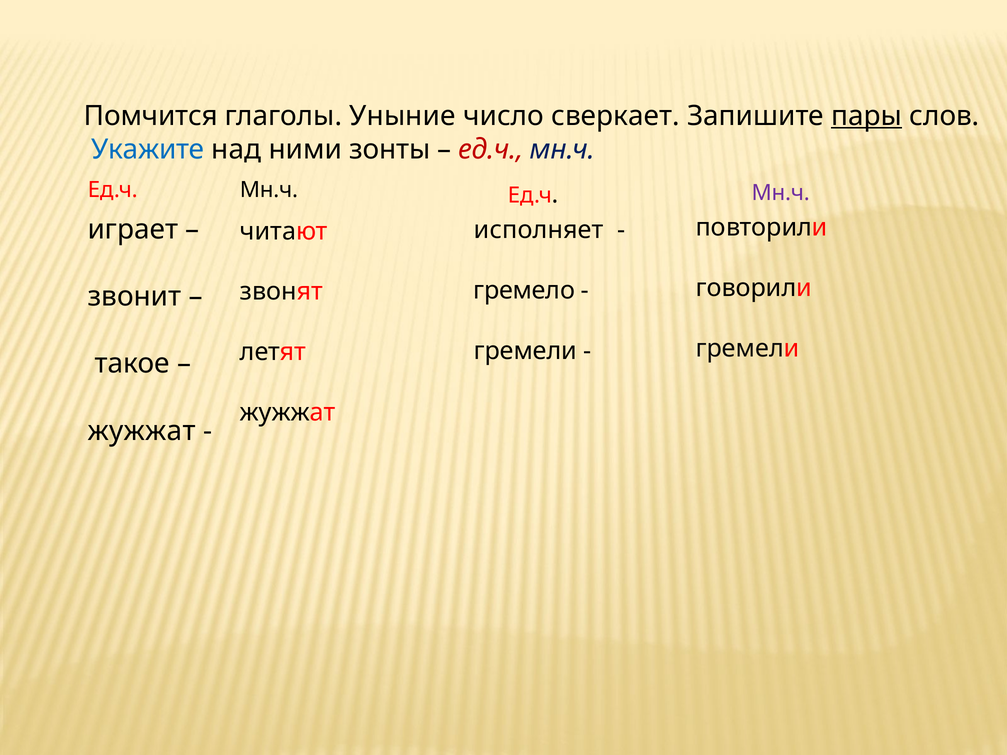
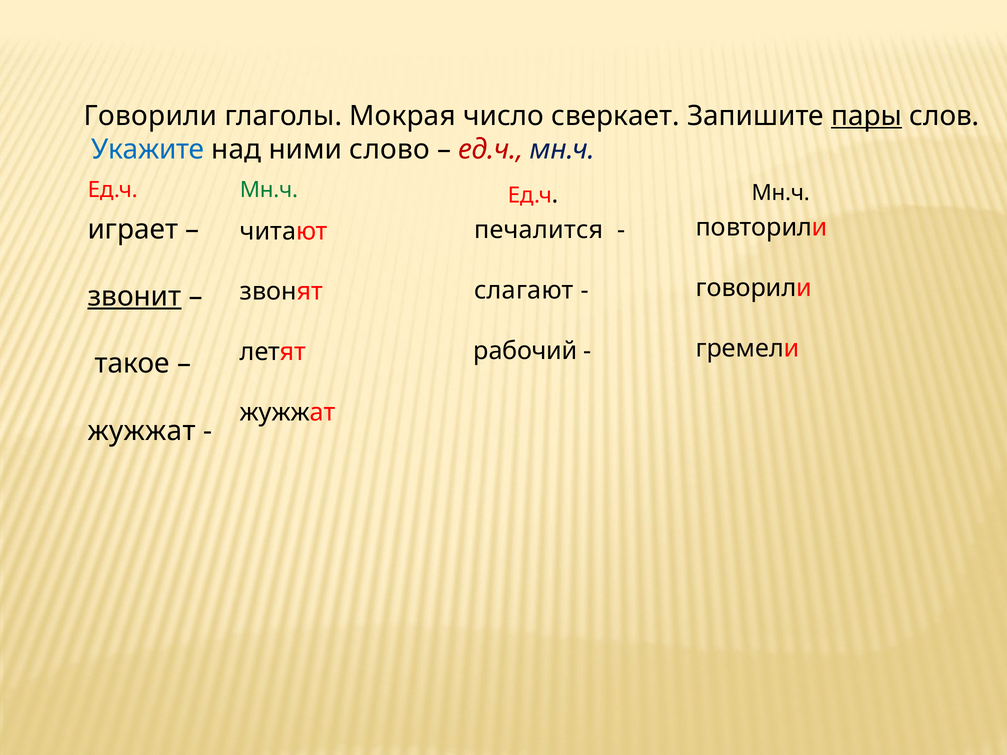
Помчится: Помчится -> Говорили (151, 116)
Уныние: Уныние -> Мокрая (403, 116)
зонты: зонты -> слово (390, 149)
Мн.ч colour: black -> green (269, 190)
Мн.ч colour: purple -> black (781, 193)
исполняет: исполняет -> печалится (539, 230)
гремело: гремело -> слагают (524, 291)
звонит underline: none -> present (134, 297)
гремели: гремели -> рабочий (525, 351)
